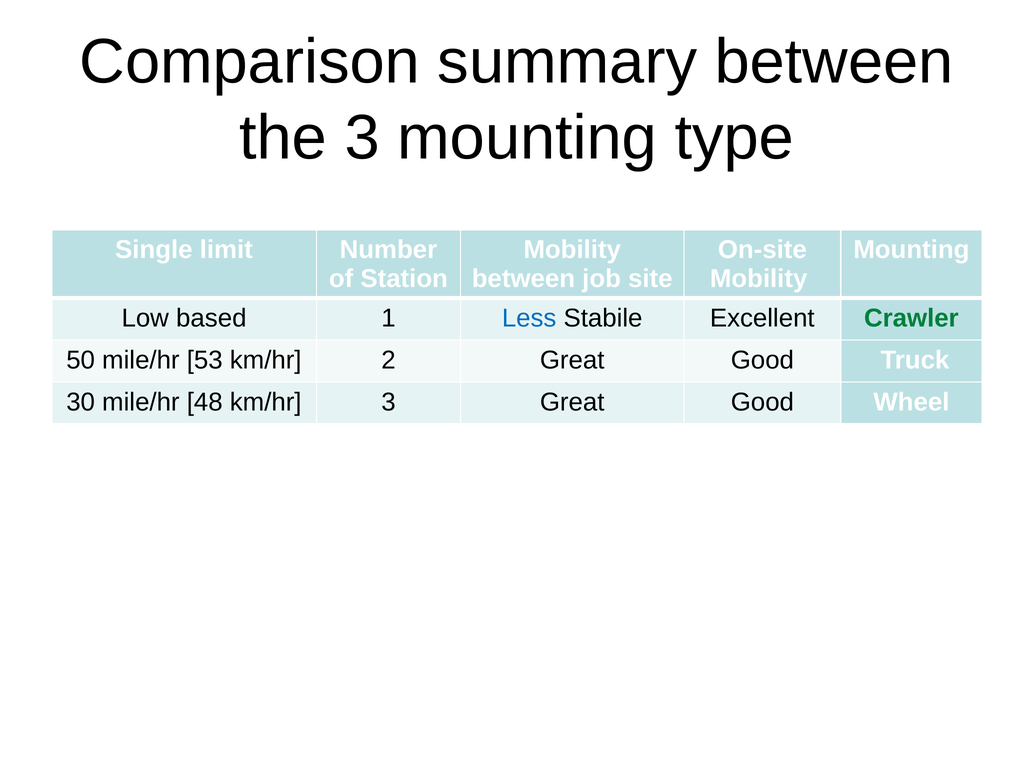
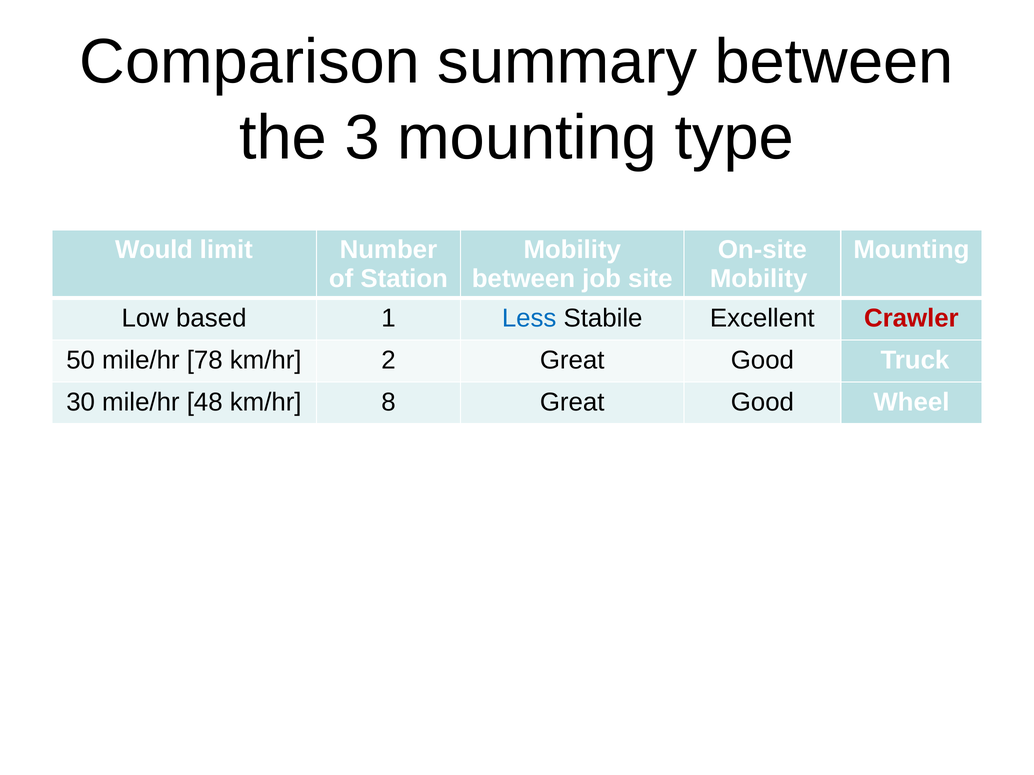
Single: Single -> Would (154, 250)
Crawler colour: green -> red (911, 318)
53: 53 -> 78 (205, 360)
km/hr 3: 3 -> 8 (389, 402)
